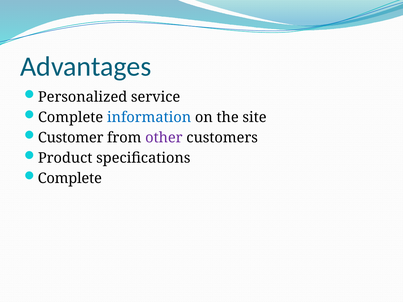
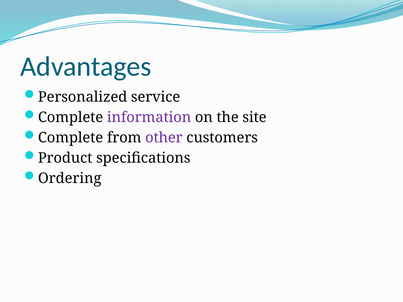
information colour: blue -> purple (149, 117)
Customer: Customer -> Complete (71, 138)
Complete: Complete -> Ordering (70, 178)
